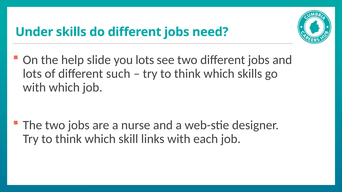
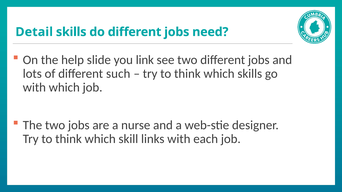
Under: Under -> Detail (34, 32)
you lots: lots -> link (145, 60)
